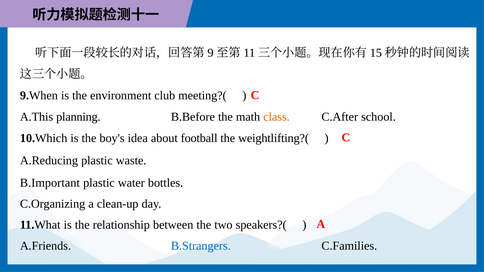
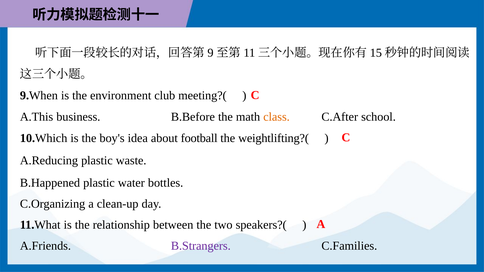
planning: planning -> business (78, 117)
B.Important: B.Important -> B.Happened (50, 183)
B.Strangers colour: blue -> purple (201, 246)
